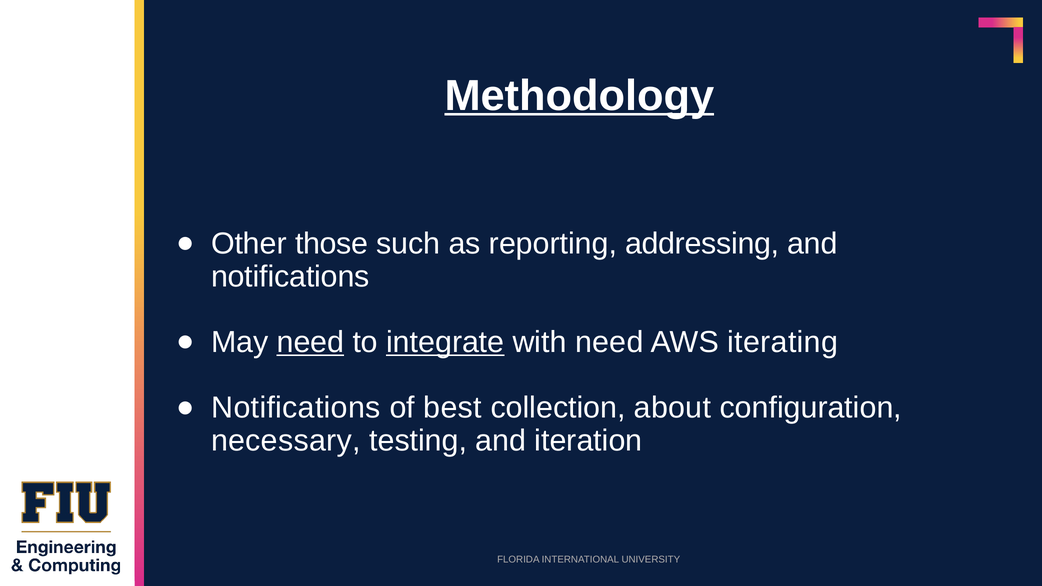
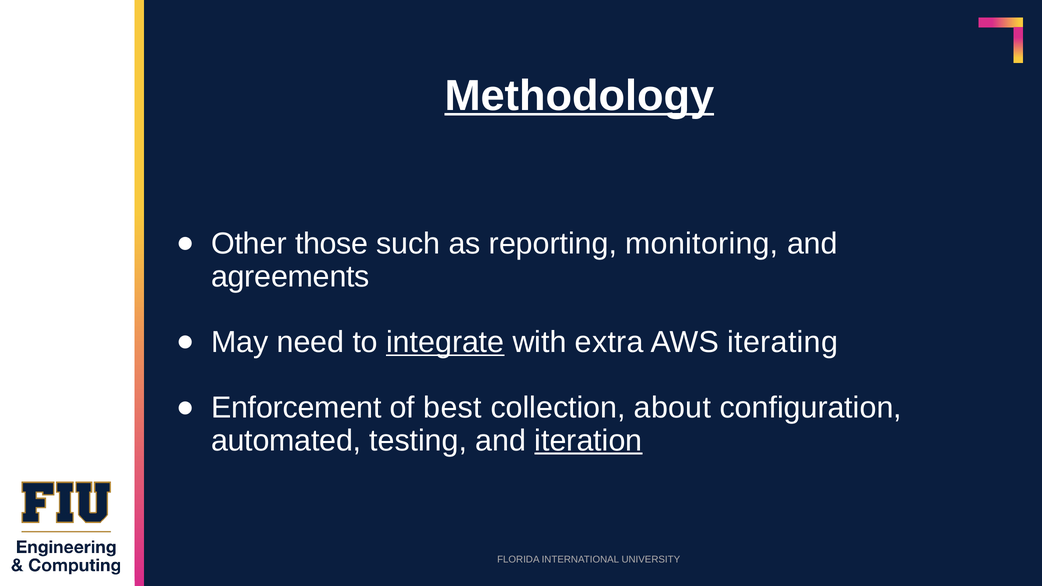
addressing: addressing -> monitoring (702, 244)
notifications: notifications -> agreements (290, 277)
need underline: present -> none (310, 342)
with need: need -> extra (609, 342)
Notifications: Notifications -> Enforcement (296, 408)
necessary: necessary -> automated (286, 441)
iteration underline: none -> present (588, 441)
